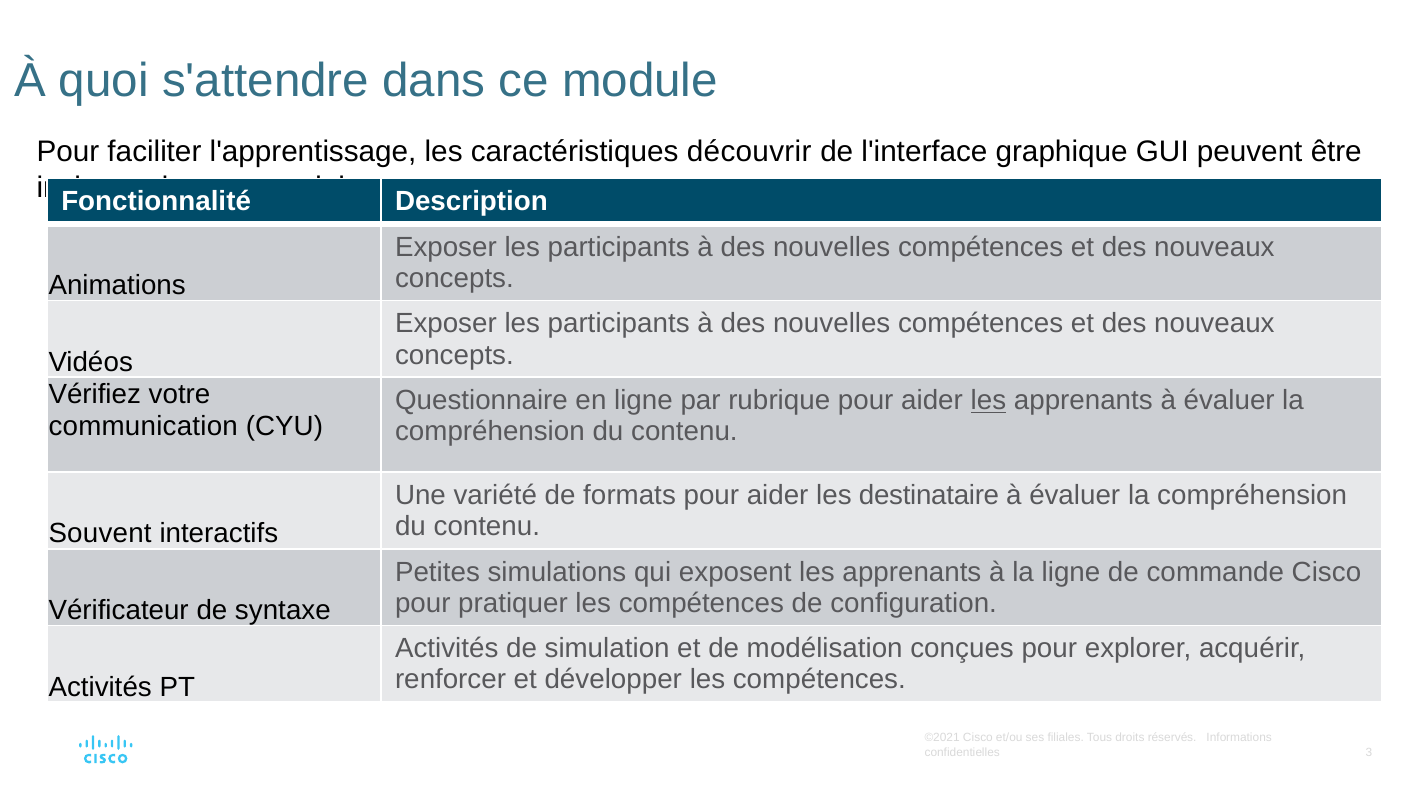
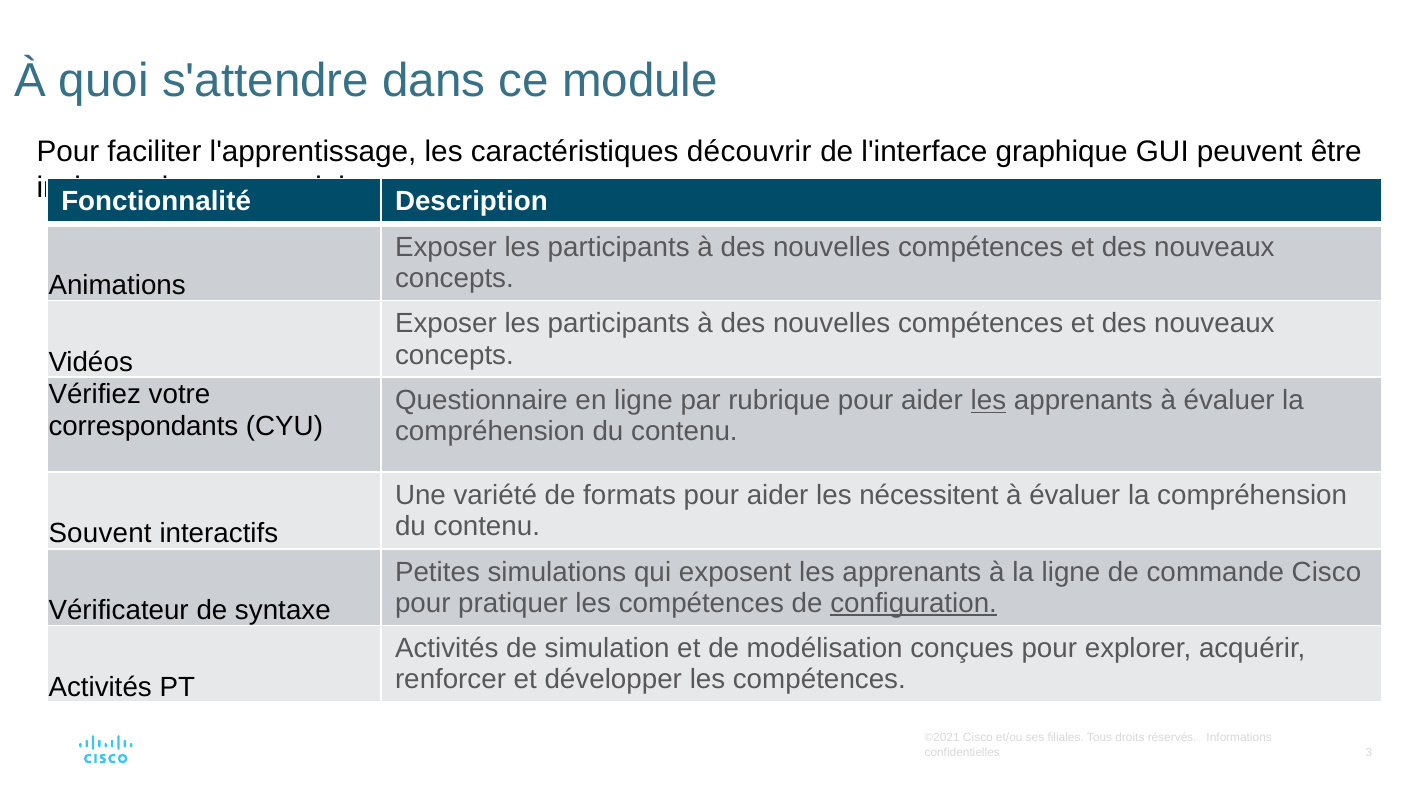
communication: communication -> correspondants (143, 426)
destinataire: destinataire -> nécessitent (929, 496)
configuration underline: none -> present (914, 603)
